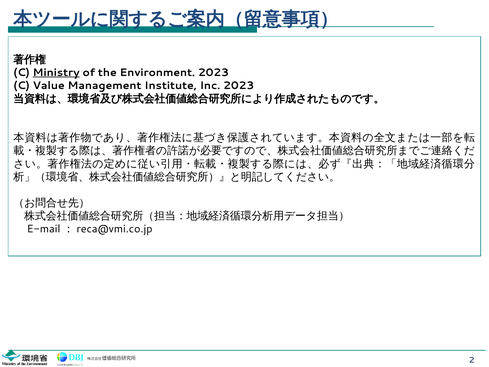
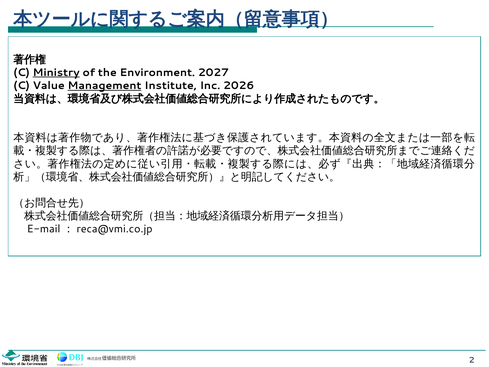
Environment 2023: 2023 -> 2027 (213, 72)
Management underline: none -> present (104, 85)
Inc 2023: 2023 -> 2026 (239, 85)
